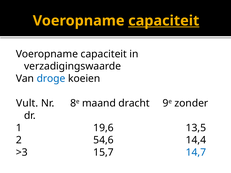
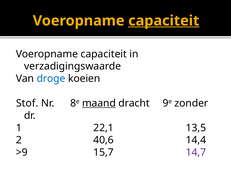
Vult: Vult -> Stof (27, 103)
maand underline: none -> present (99, 103)
19,6: 19,6 -> 22,1 (104, 128)
54,6: 54,6 -> 40,6 (104, 140)
>3: >3 -> >9 (22, 153)
14,7 colour: blue -> purple (196, 153)
